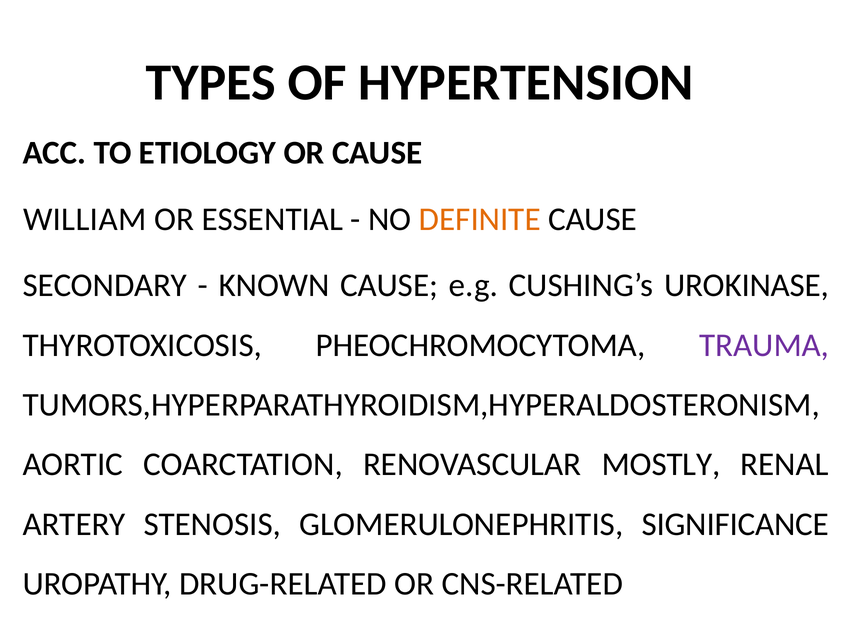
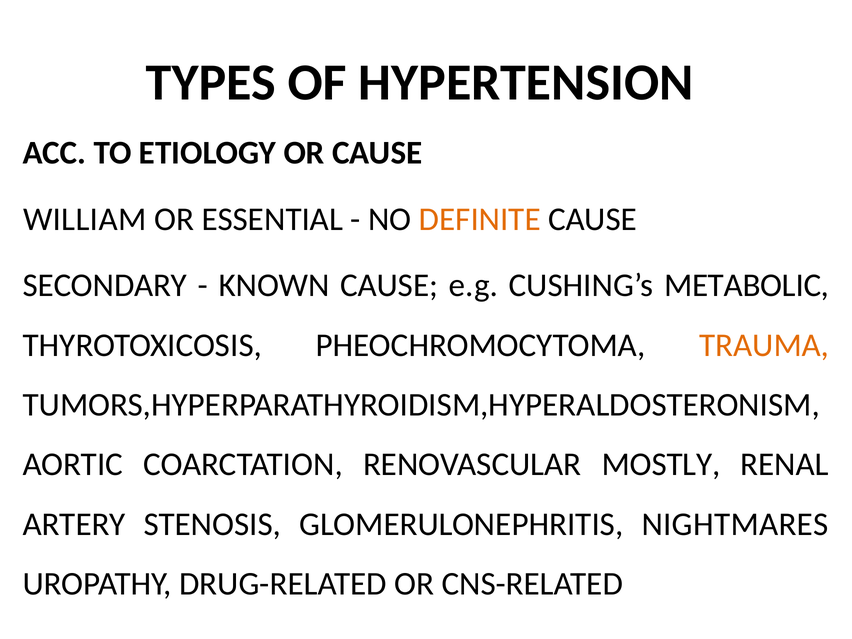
UROKINASE: UROKINASE -> METABOLIC (747, 285)
TRAUMA colour: purple -> orange (764, 345)
SIGNIFICANCE: SIGNIFICANCE -> NIGHTMARES (735, 524)
